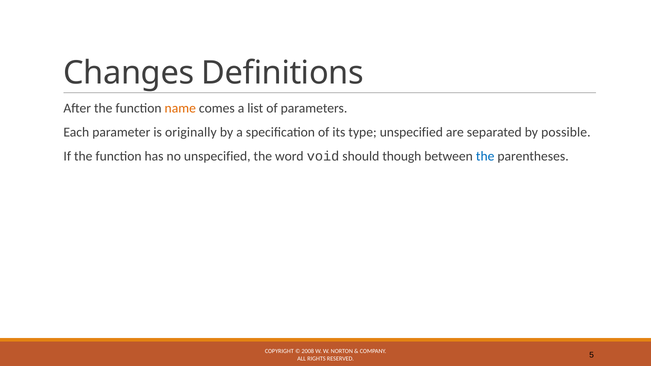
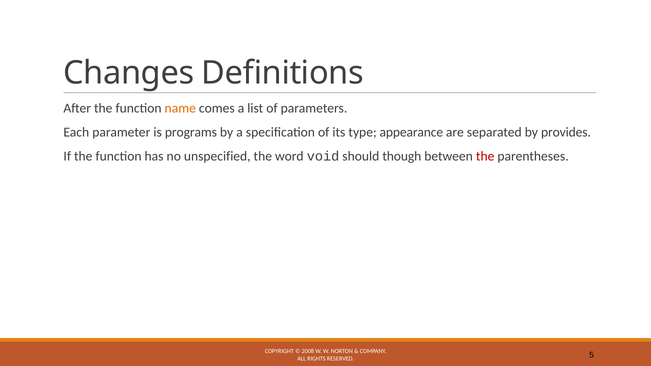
originally: originally -> programs (191, 132)
type unspecified: unspecified -> appearance (411, 132)
possible: possible -> provides (566, 132)
the colour: blue -> red (485, 157)
